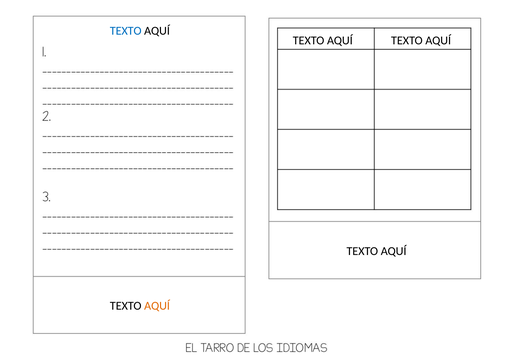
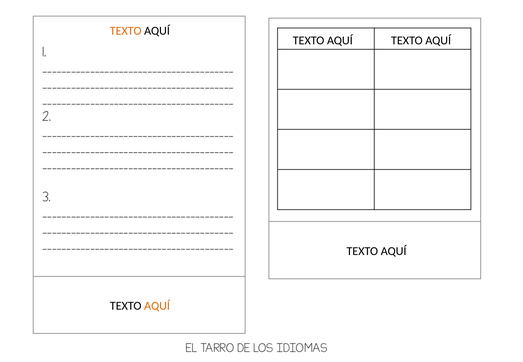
TEXTO colour: blue -> orange (126, 31)
